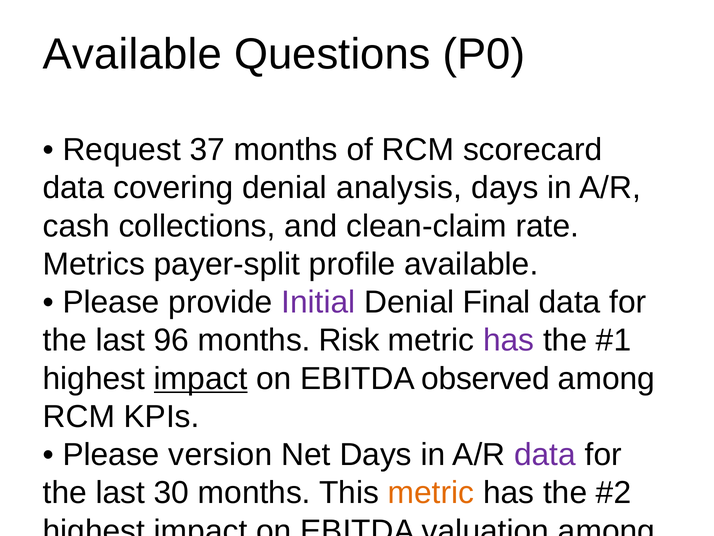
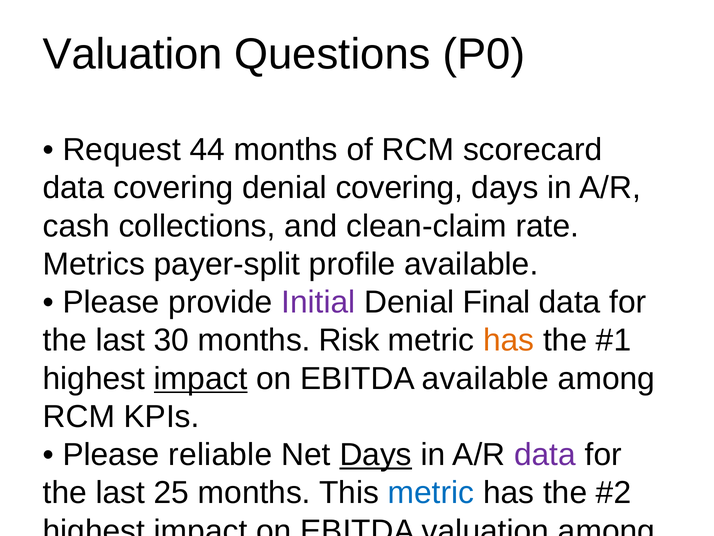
Available: Available -> Valuation (133, 54)
37: 37 -> 44 (207, 150)
denial analysis: analysis -> covering (399, 188)
96: 96 -> 30 (171, 340)
has colour: purple -> orange (509, 340)
EBITDA observed: observed -> available (485, 378)
version: version -> reliable (220, 454)
Days underline: none -> present (376, 454)
30: 30 -> 25 (171, 493)
metric colour: orange -> blue (431, 493)
